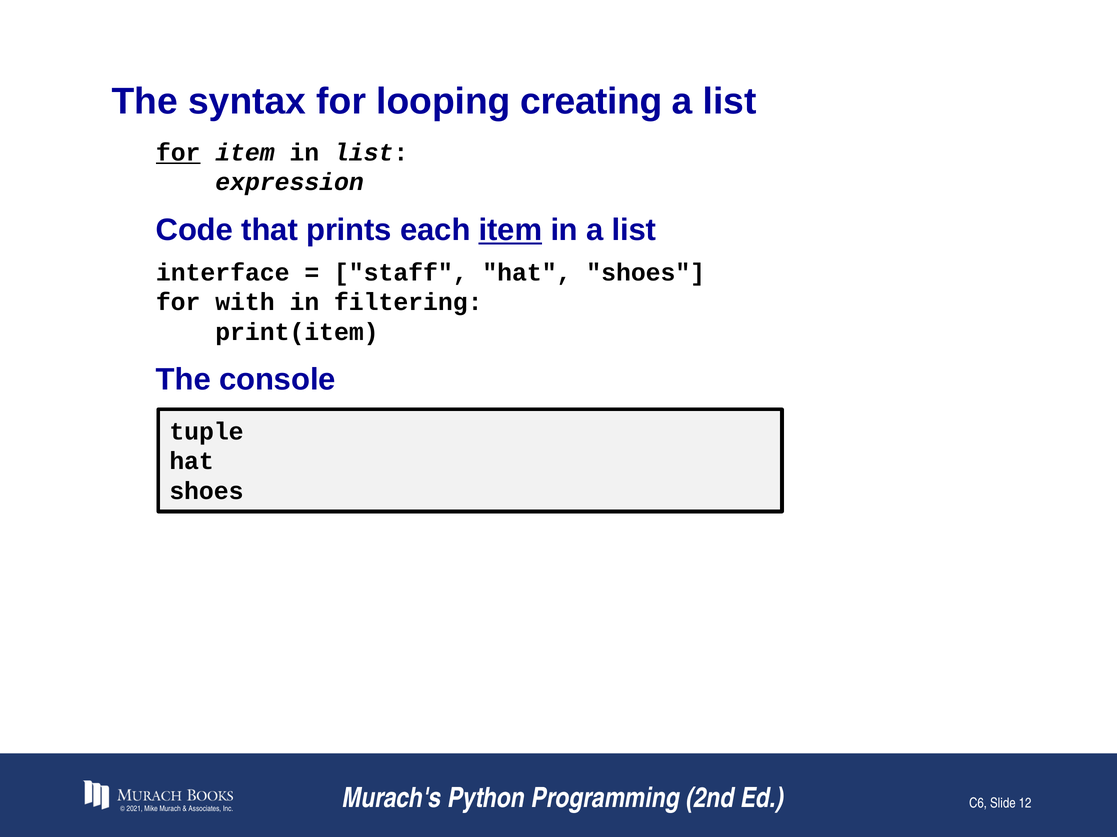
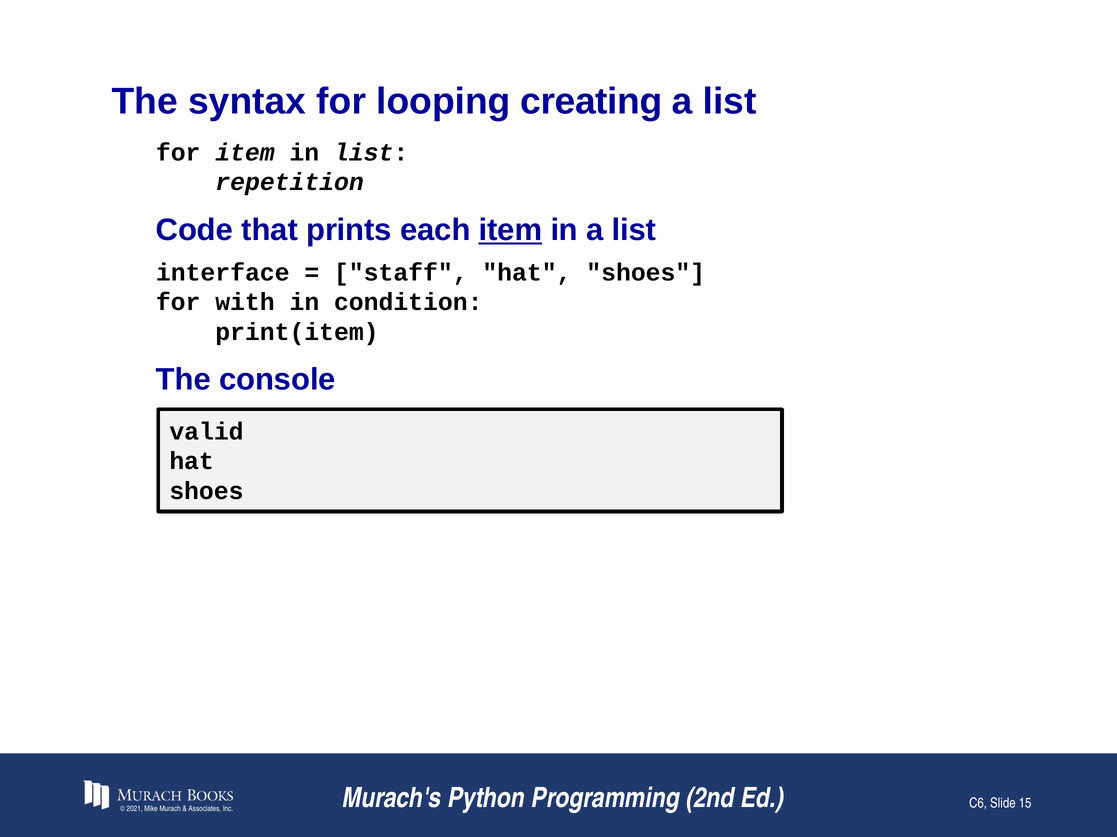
for underline: present -> none (178, 153)
expression: expression -> repetition (290, 182)
filtering: filtering -> condition (408, 302)
tuple: tuple -> valid (207, 432)
12: 12 -> 15 (1025, 804)
